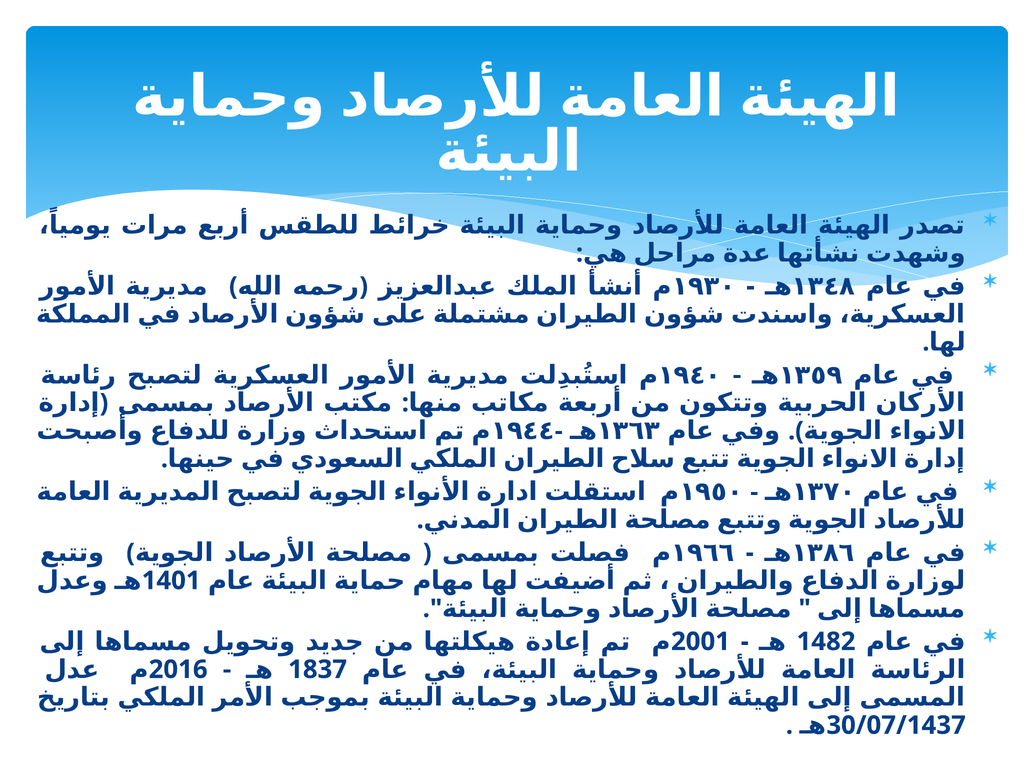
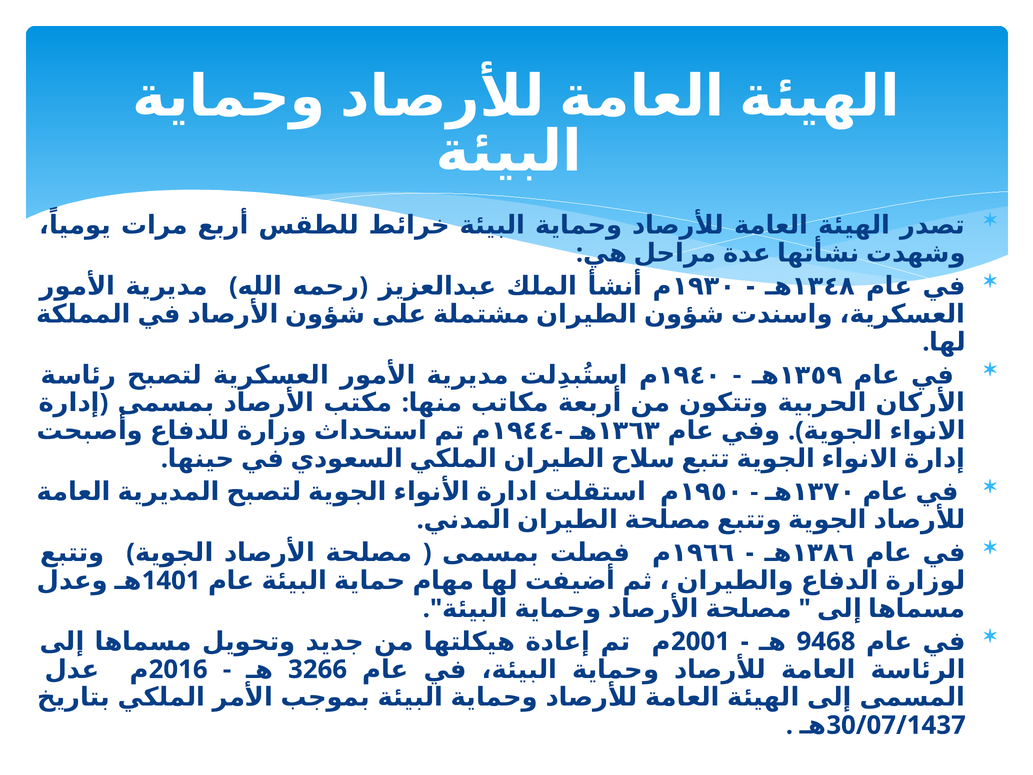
1482: 1482 -> 9468 (826, 641)
1837: 1837 -> 3266 (318, 669)
